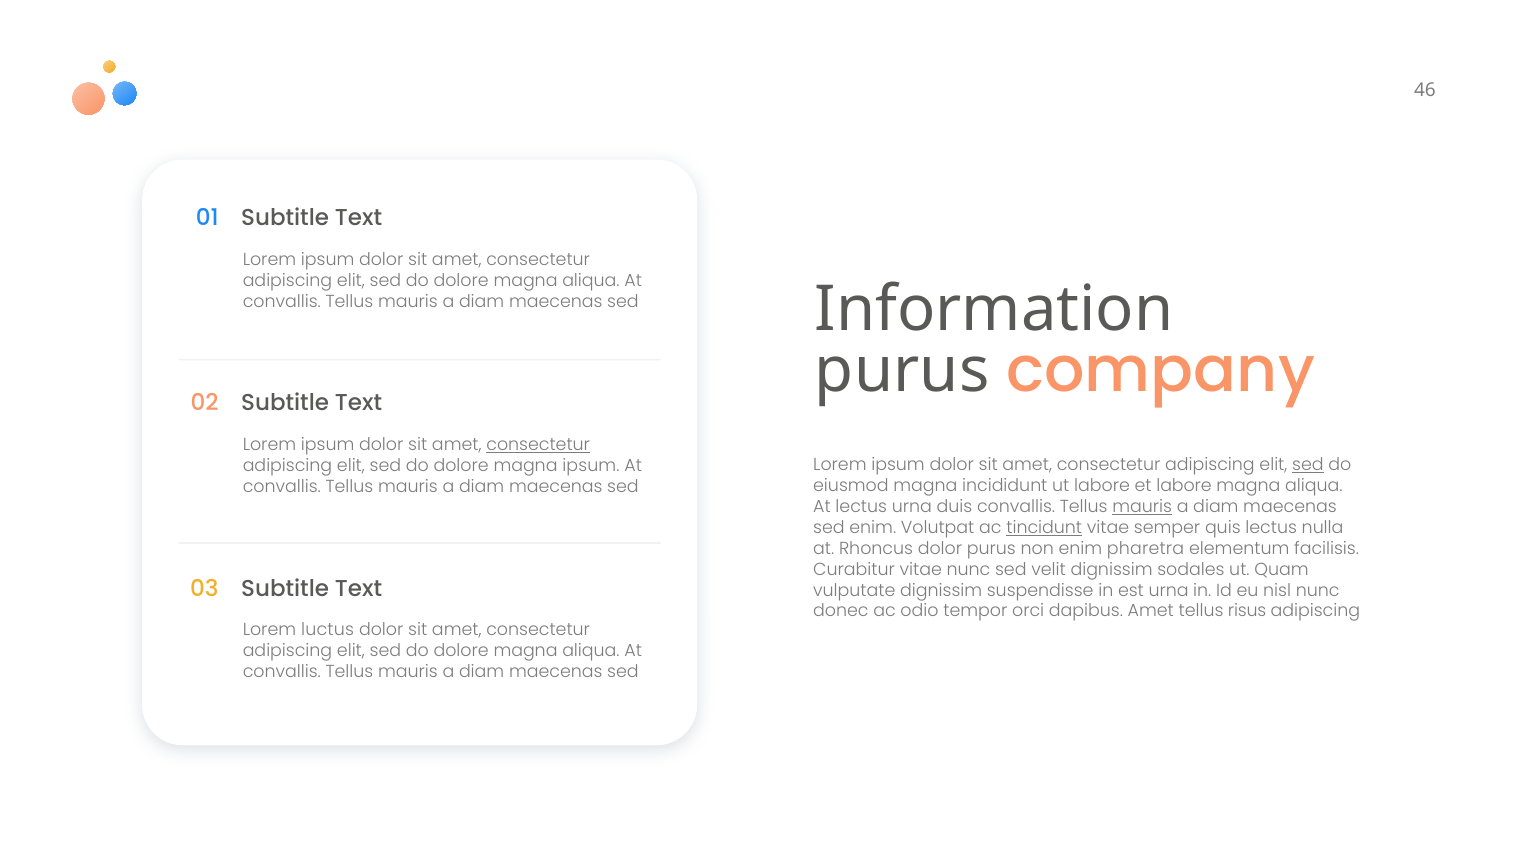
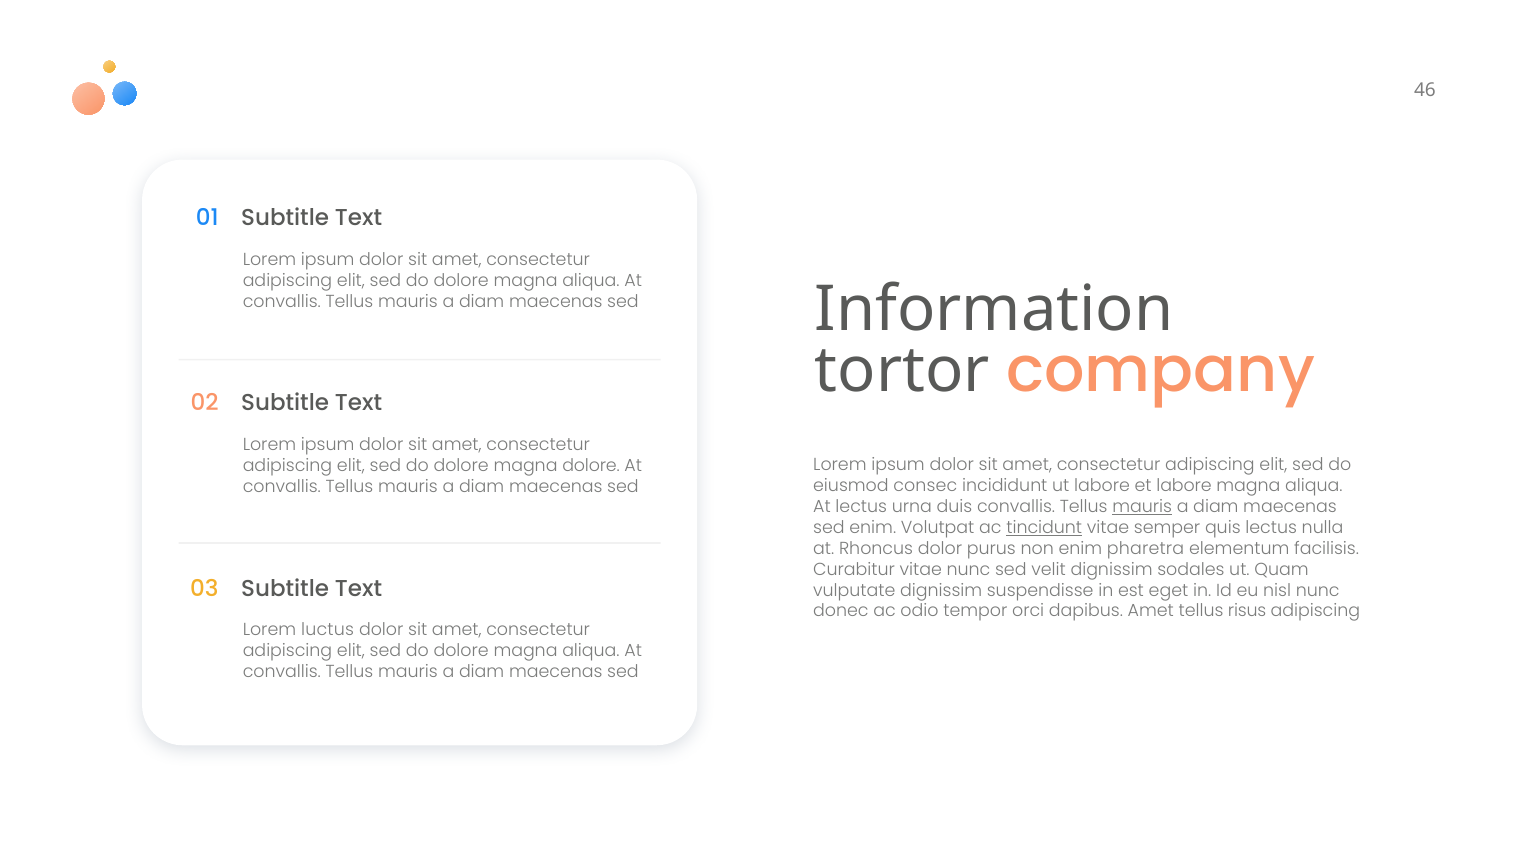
purus: purus -> tortor (902, 371)
consectetur underline: present -> none (538, 445)
sed underline: present -> none (1308, 465)
magna ipsum: ipsum -> dolore (591, 466)
eiusmod magna: magna -> consec (925, 486)
est urna: urna -> eget (1169, 590)
